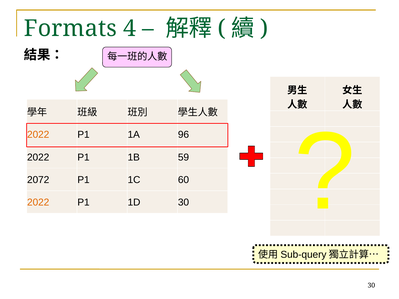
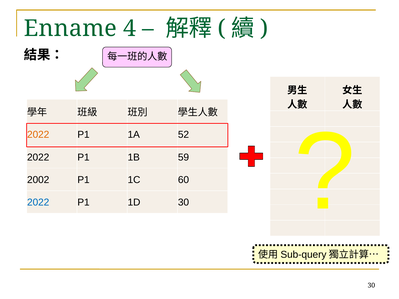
Formats: Formats -> Enname (70, 29)
96: 96 -> 52 (183, 135)
2072: 2072 -> 2002 (38, 180)
2022 colour: orange -> blue (38, 202)
